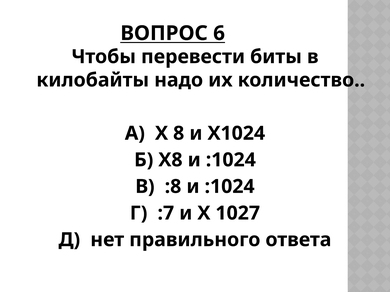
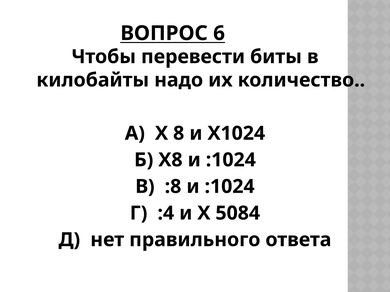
:7: :7 -> :4 (166, 213)
1027: 1027 -> 5084 (238, 213)
